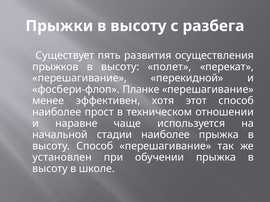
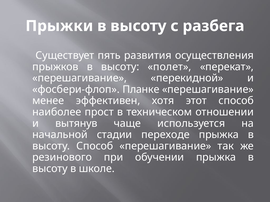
наравне: наравне -> вытянув (76, 124)
стадии наиболее: наиболее -> переходе (165, 135)
установлен: установлен -> резинового (62, 158)
